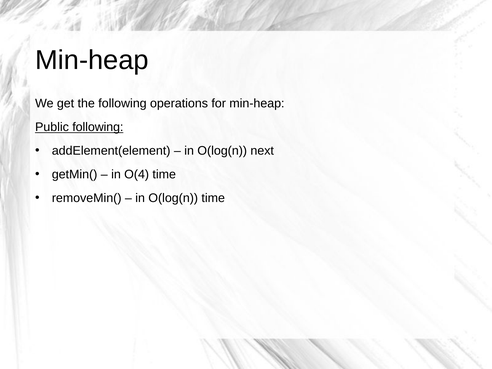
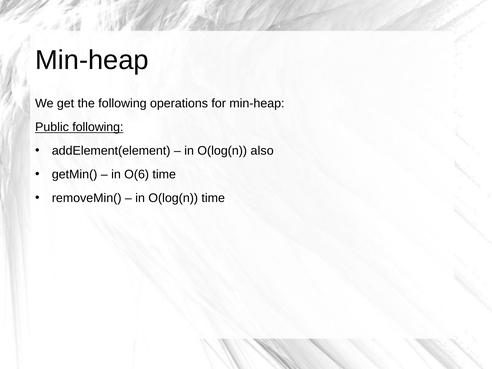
next: next -> also (262, 151)
O(4: O(4 -> O(6 (137, 174)
